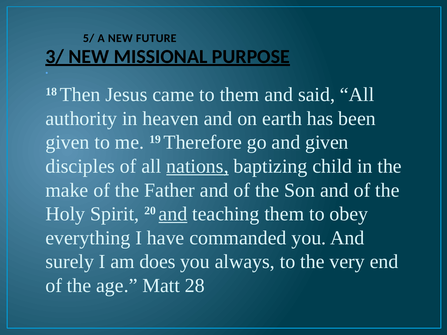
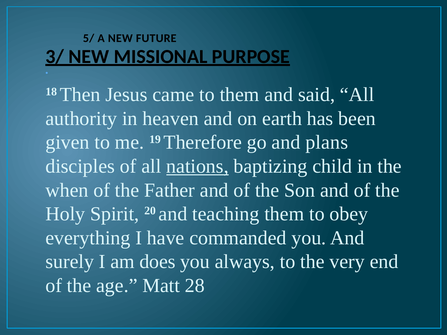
and given: given -> plans (327, 143)
make: make -> when (67, 190)
and underline: present -> none (173, 214)
